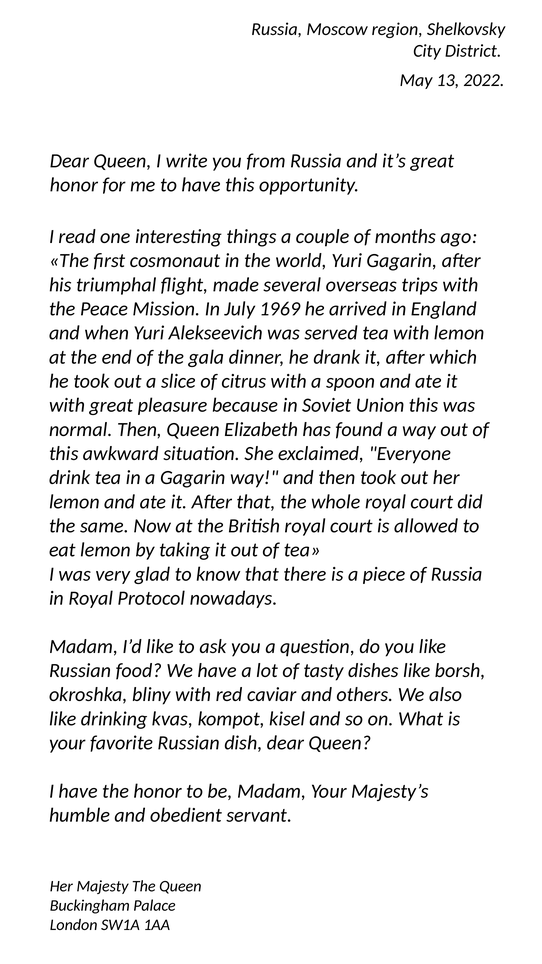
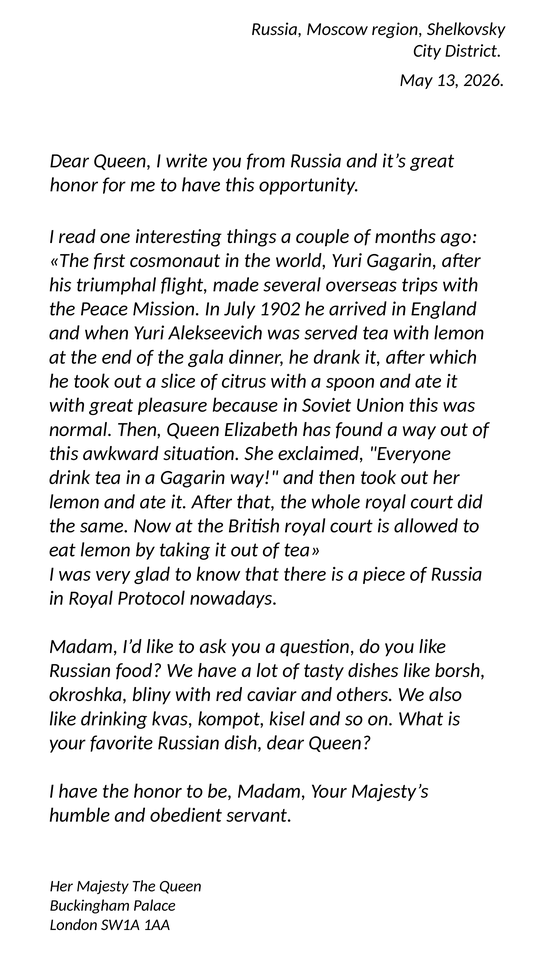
2022: 2022 -> 2026 (484, 80)
1969: 1969 -> 1902 (280, 309)
